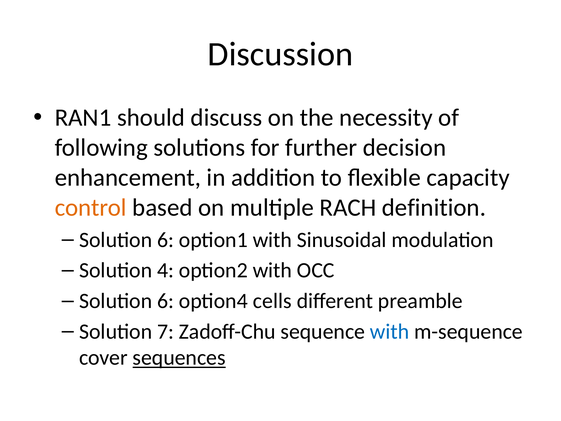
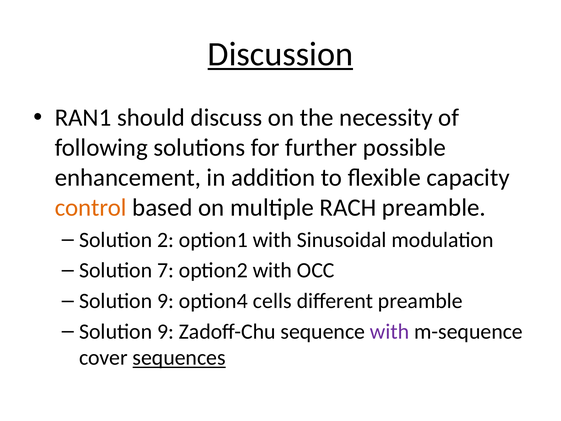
Discussion underline: none -> present (280, 54)
decision: decision -> possible (404, 148)
RACH definition: definition -> preamble (434, 207)
6: 6 -> 2 (166, 240)
4: 4 -> 7 (166, 270)
6: 6 -> 9 (166, 301)
7: 7 -> 9 (166, 331)
with colour: blue -> purple (390, 331)
